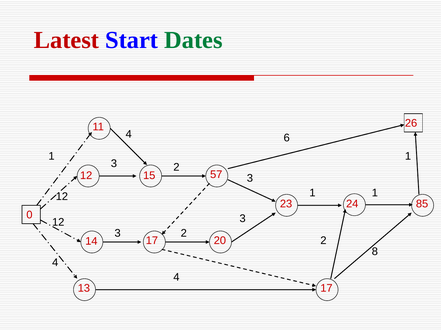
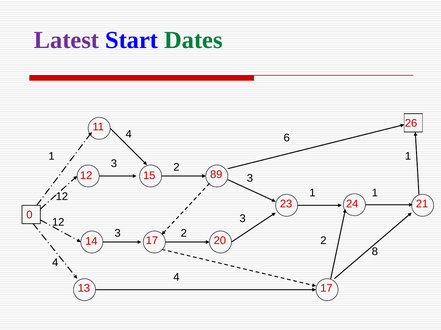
Latest colour: red -> purple (66, 40)
57: 57 -> 89 (216, 175)
85: 85 -> 21 (422, 204)
